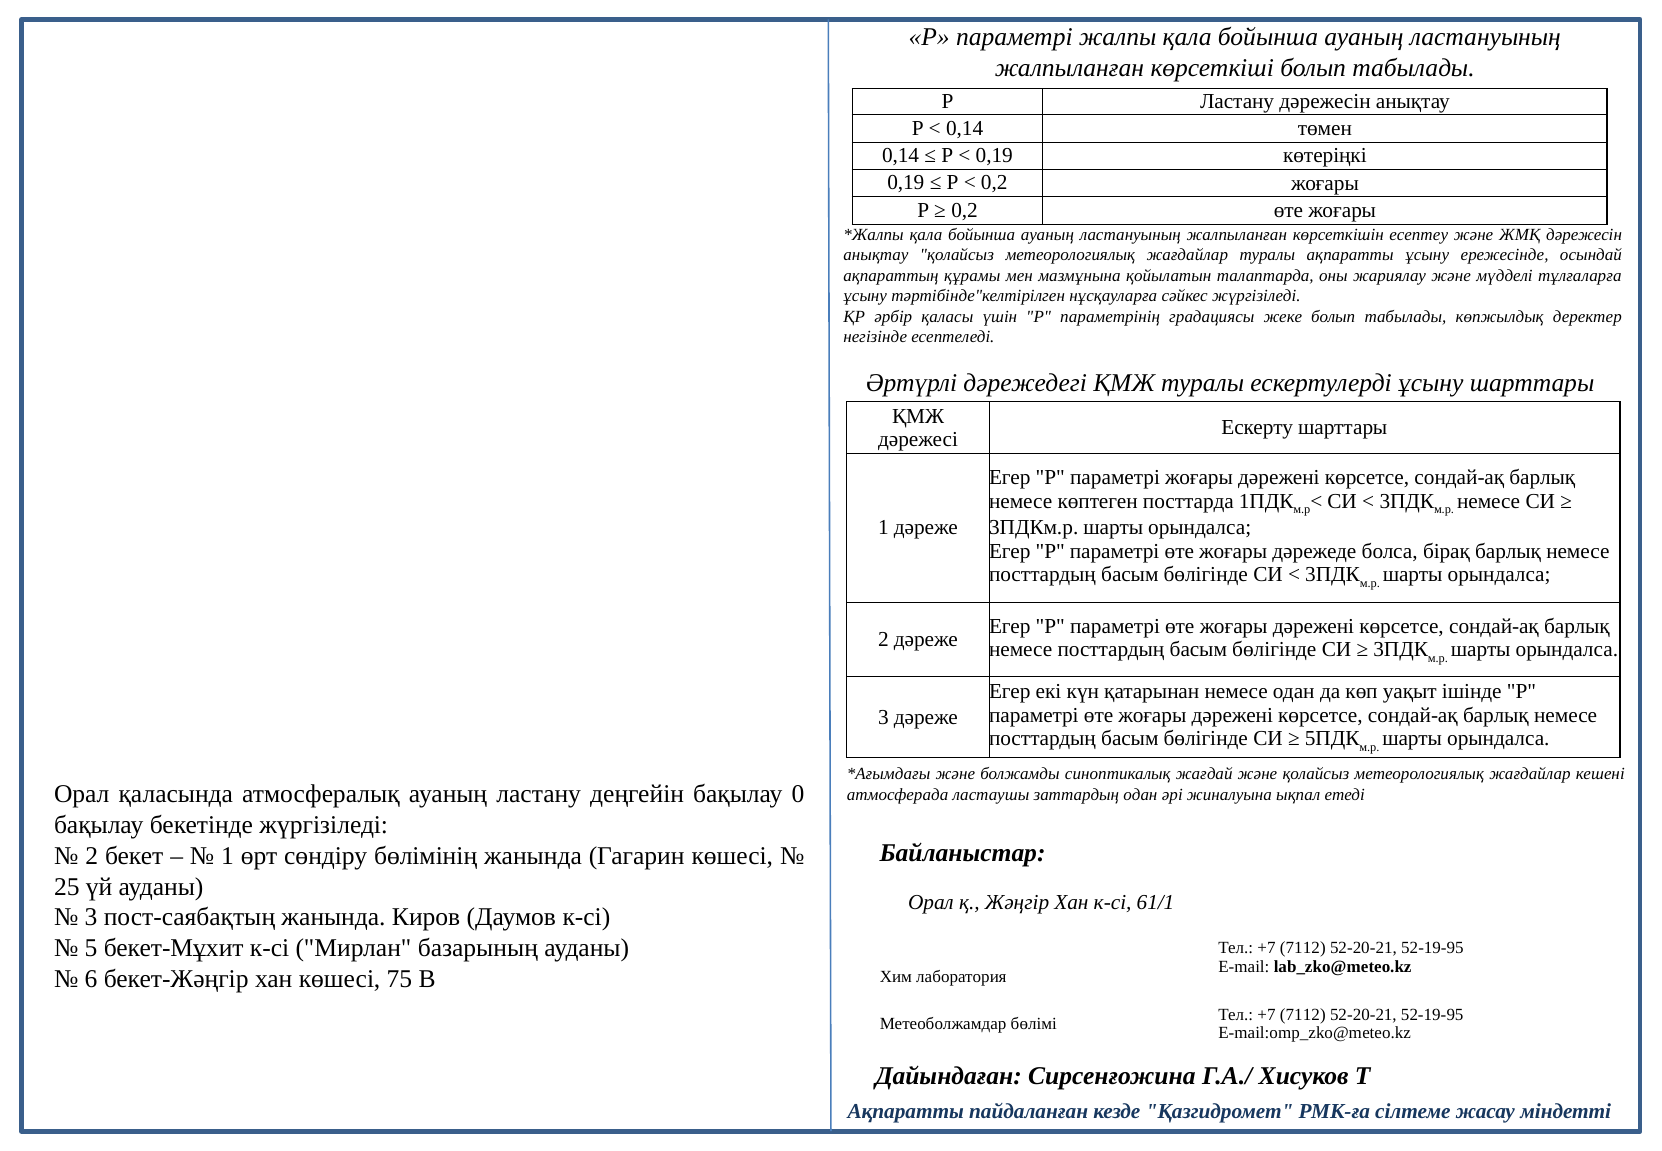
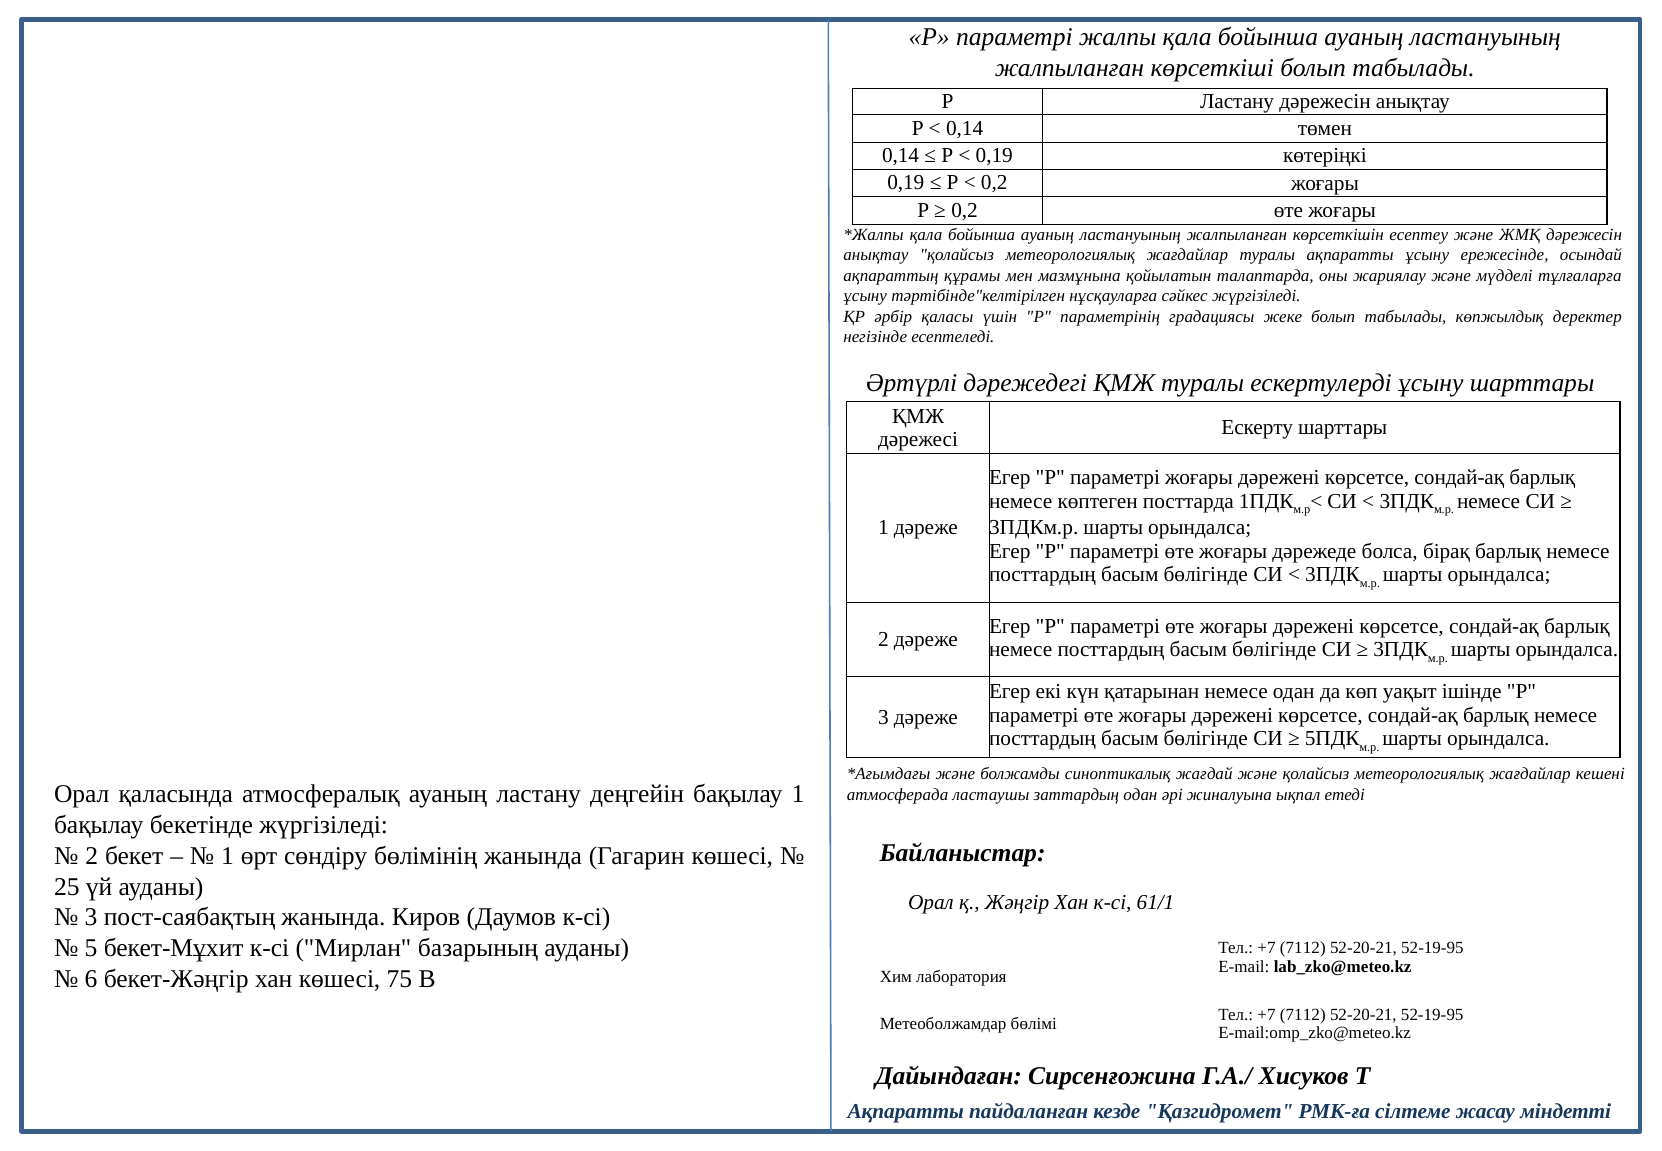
бақылау 0: 0 -> 1 (798, 794)
